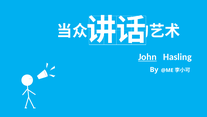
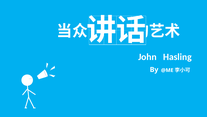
John underline: present -> none (147, 57)
